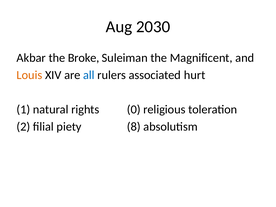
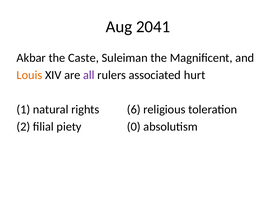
2030: 2030 -> 2041 (153, 27)
Broke: Broke -> Caste (83, 58)
all colour: blue -> purple (89, 75)
0: 0 -> 6 (134, 109)
8: 8 -> 0 (134, 127)
